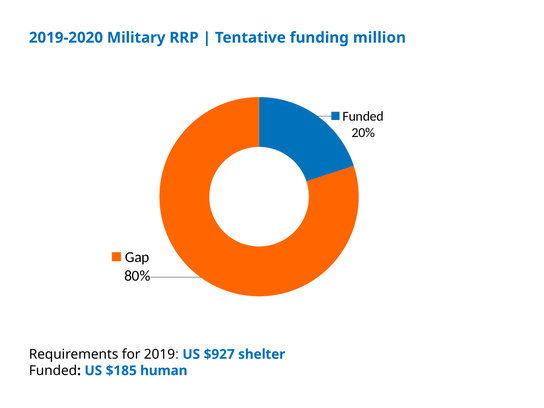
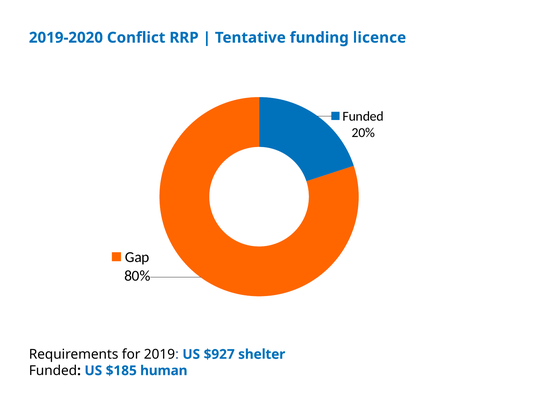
Military: Military -> Conflict (136, 38)
million: million -> licence (379, 38)
